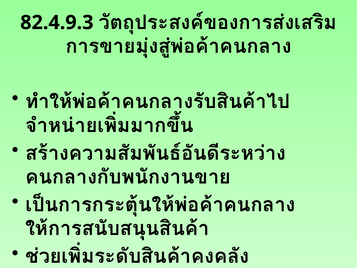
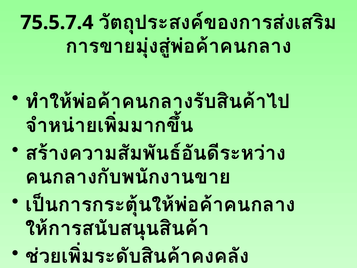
82.4.9.3: 82.4.9.3 -> 75.5.7.4 (57, 23)
